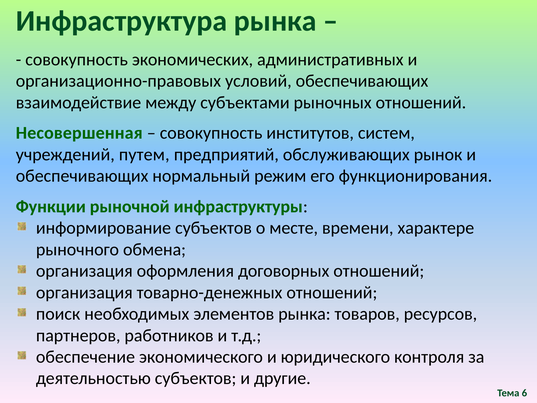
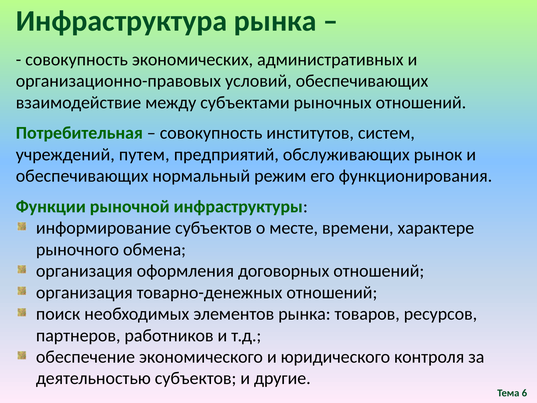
Несовершенная: Несовершенная -> Потребительная (79, 133)
